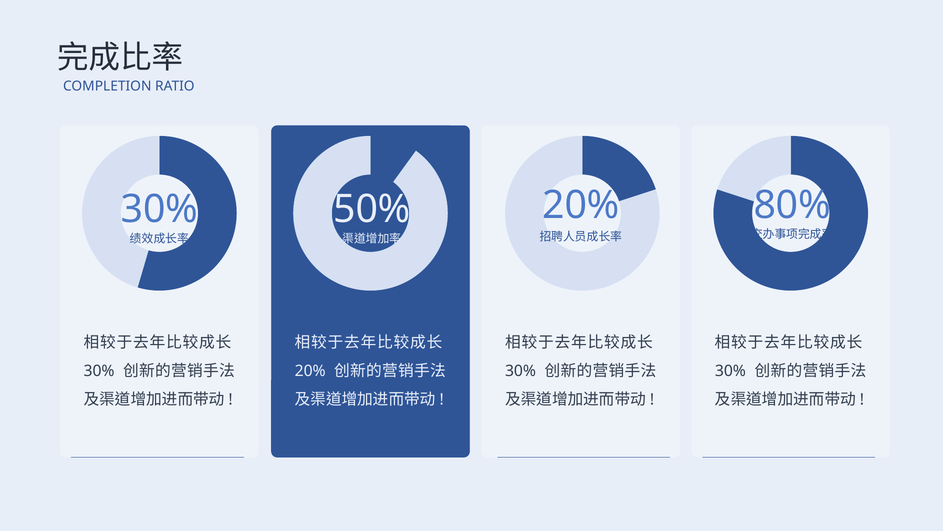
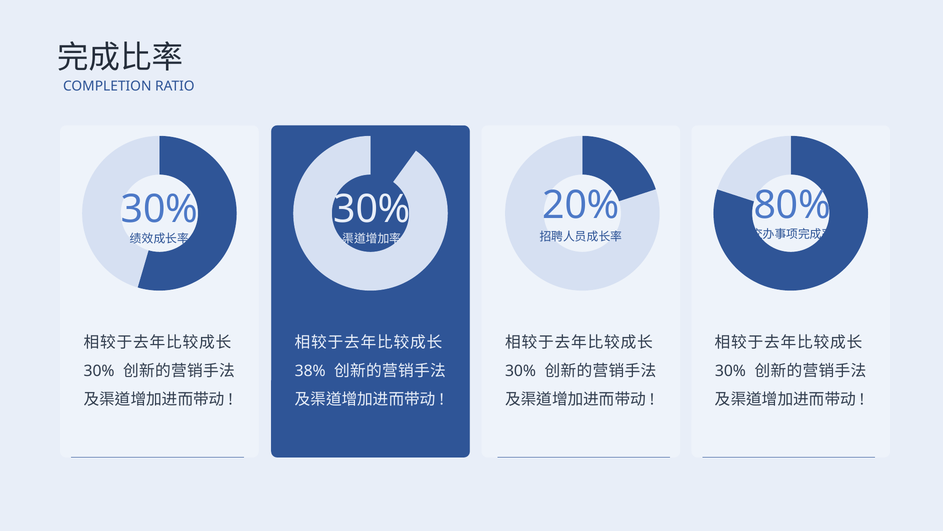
50%: 50% -> 30% (372, 209)
20%: 20% -> 38% (310, 371)
